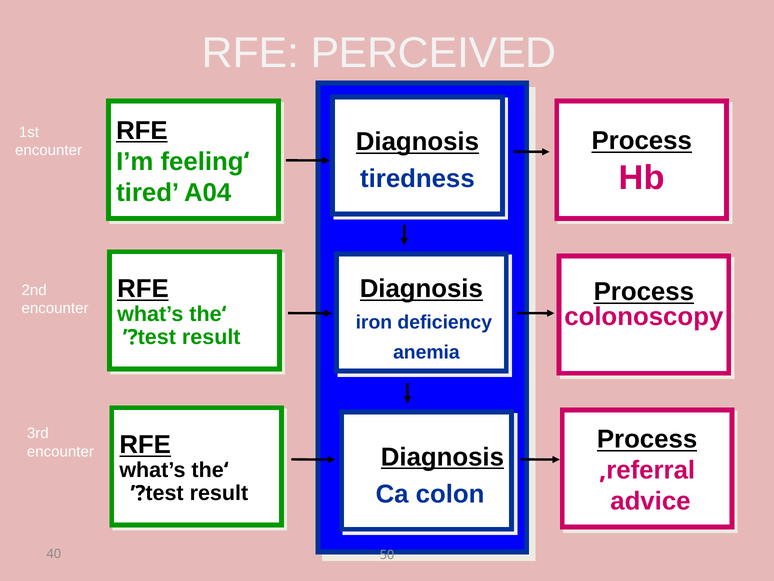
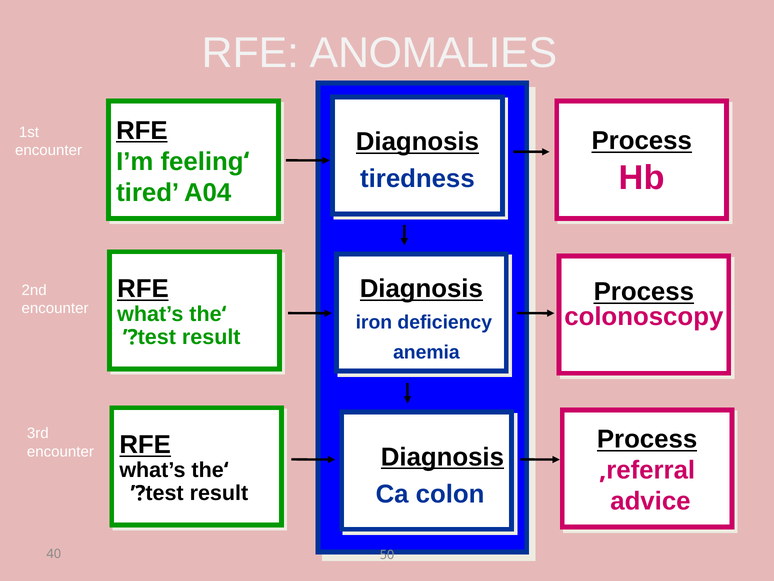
PERCEIVED: PERCEIVED -> ANOMALIES (434, 53)
